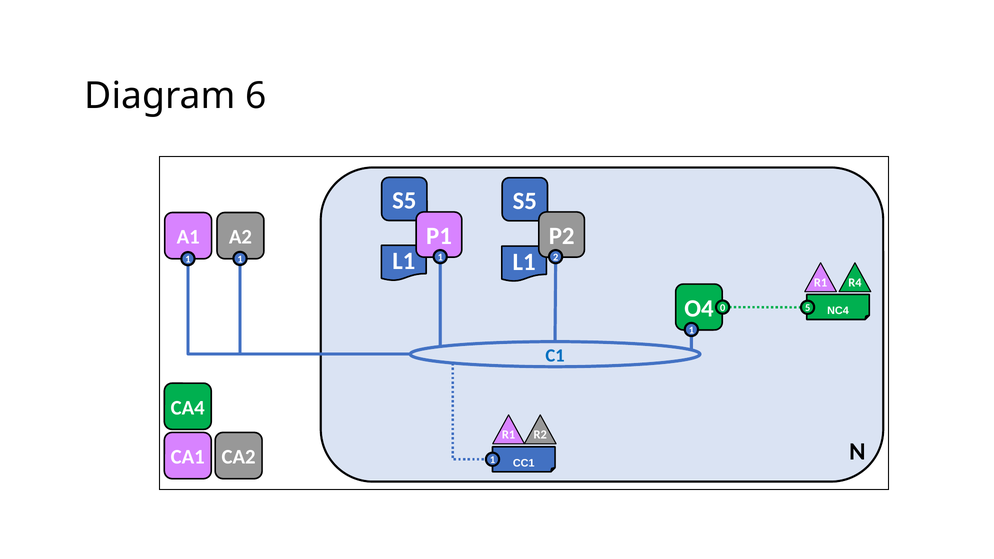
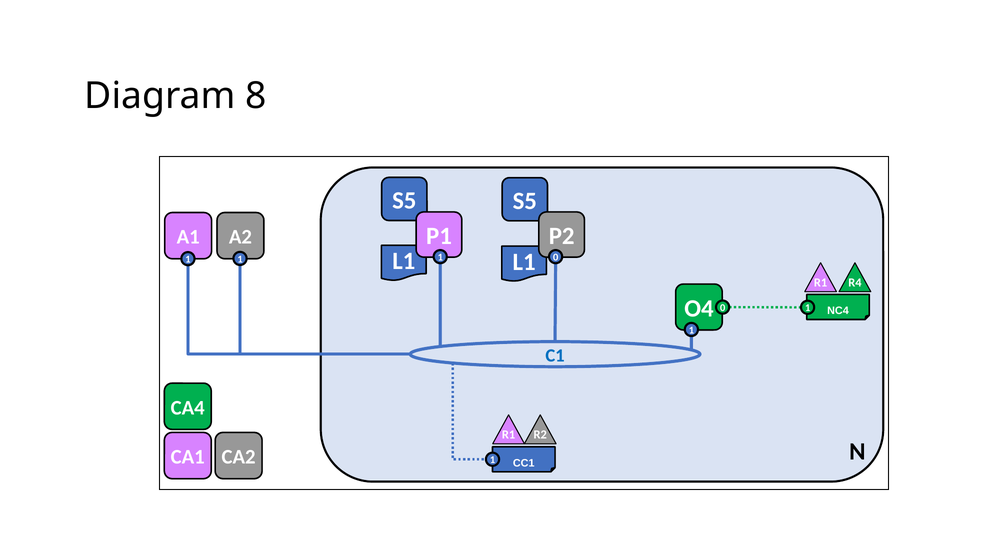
6: 6 -> 8 (256, 96)
1 2: 2 -> 0 (556, 257)
5: 5 -> 1 (808, 308)
